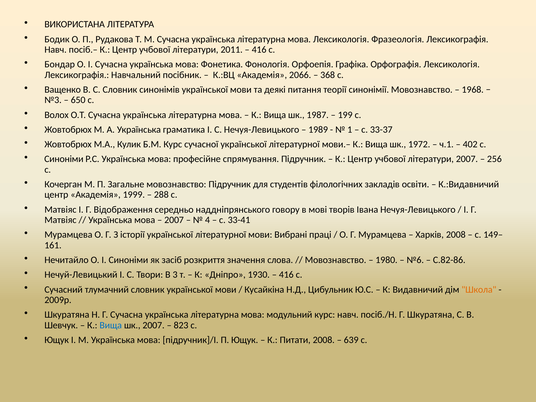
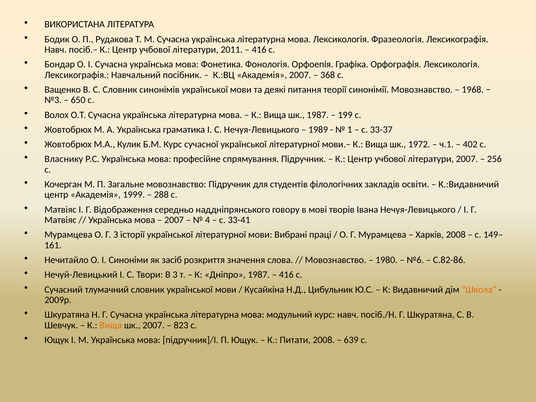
Академія 2066: 2066 -> 2007 (300, 75)
Синоніми: Синоніми -> Власнику (64, 159)
Дніпро 1930: 1930 -> 1987 (259, 275)
Вища colour: blue -> orange (111, 325)
